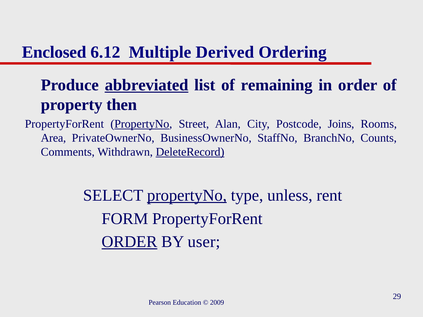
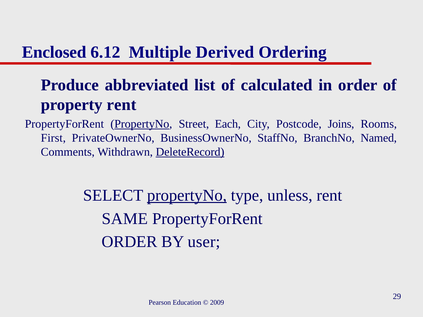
abbreviated underline: present -> none (147, 85)
remaining: remaining -> calculated (277, 85)
property then: then -> rent (121, 105)
Alan: Alan -> Each (228, 124)
Area: Area -> First (53, 138)
Counts: Counts -> Named (379, 138)
FORM: FORM -> SAME (125, 219)
ORDER underline: present -> none (129, 242)
